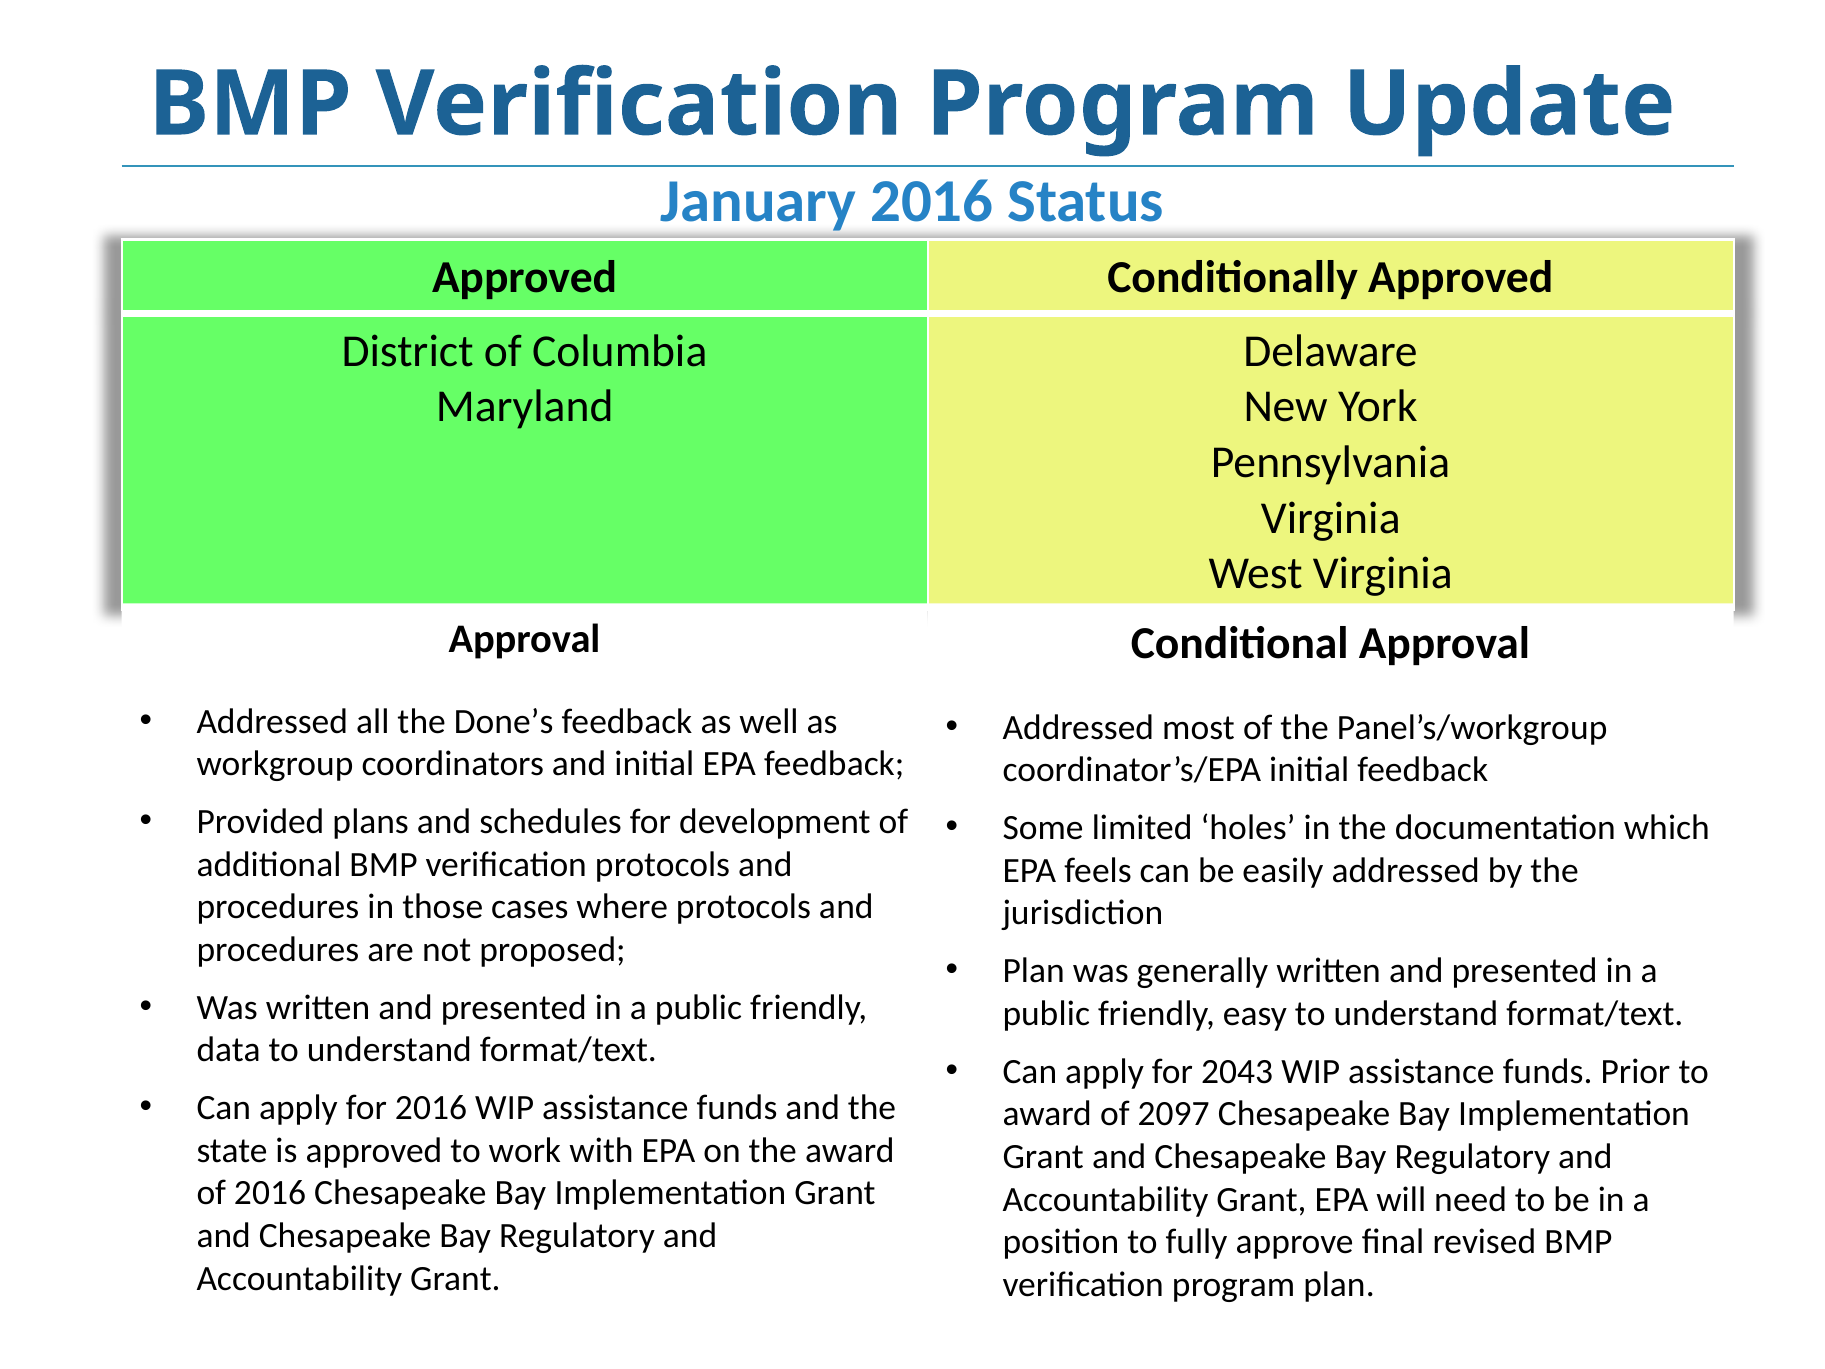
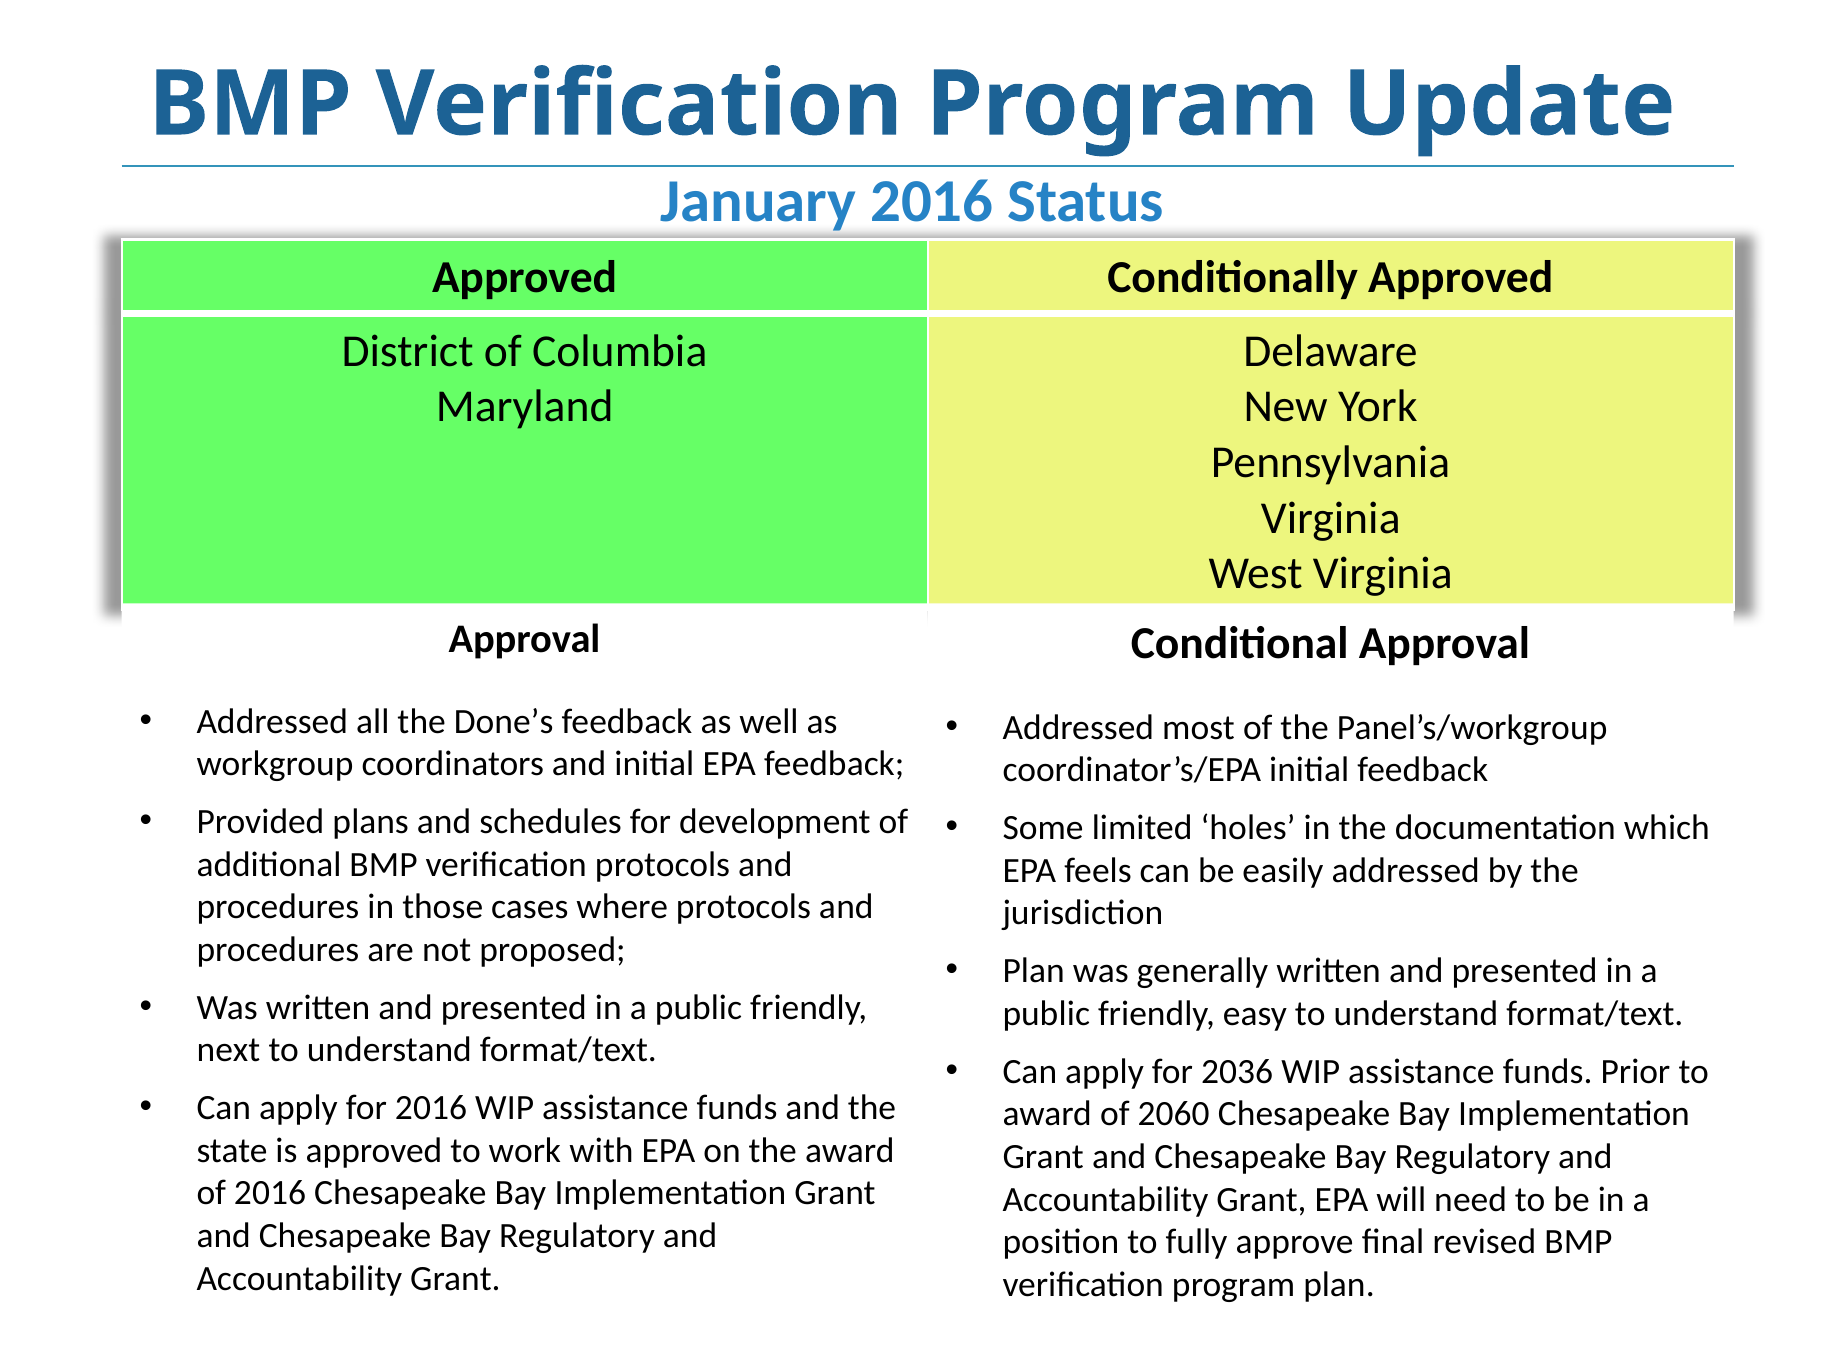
data: data -> next (228, 1050)
2043: 2043 -> 2036 (1237, 1071)
2097: 2097 -> 2060 (1174, 1114)
